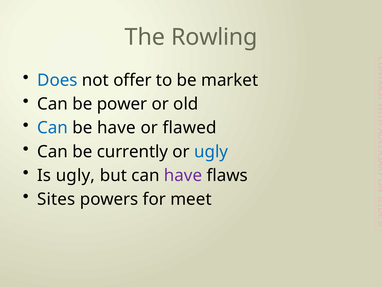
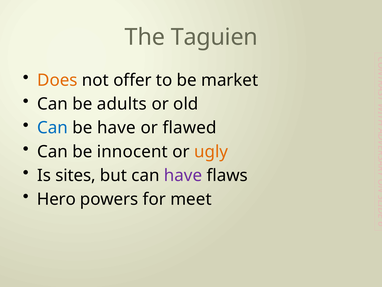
Rowling: Rowling -> Taguien (214, 37)
Does colour: blue -> orange (57, 80)
power: power -> adults (122, 104)
currently: currently -> innocent (132, 151)
ugly colour: blue -> orange (211, 151)
Is ugly: ugly -> sites (76, 175)
Sites: Sites -> Hero (56, 199)
